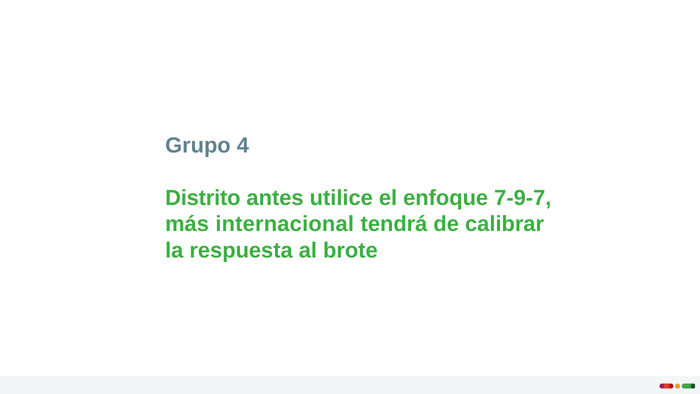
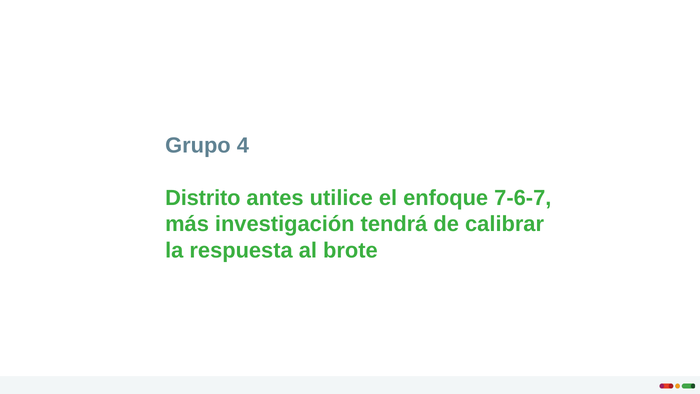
7-9-7: 7-9-7 -> 7-6-7 (523, 198)
internacional: internacional -> investigación (285, 224)
